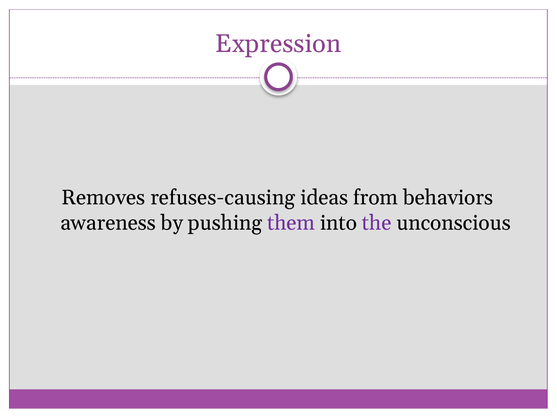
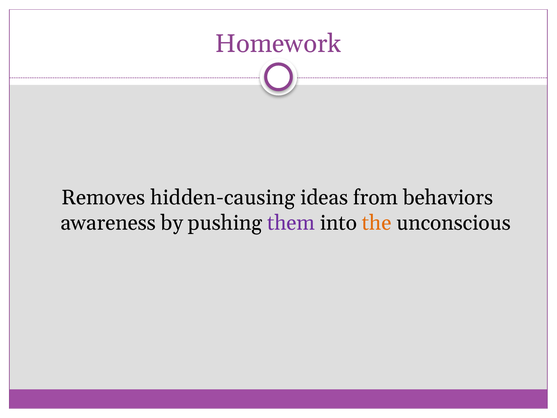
Expression: Expression -> Homework (278, 44)
refuses-causing: refuses-causing -> hidden-causing (223, 198)
the colour: purple -> orange (377, 223)
